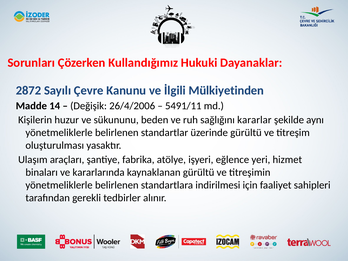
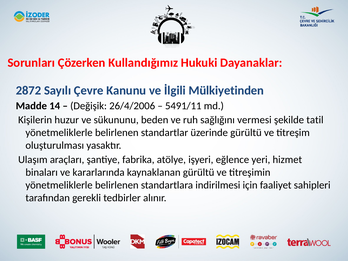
kararlar: kararlar -> vermesi (254, 120)
aynı: aynı -> tatil (315, 120)
